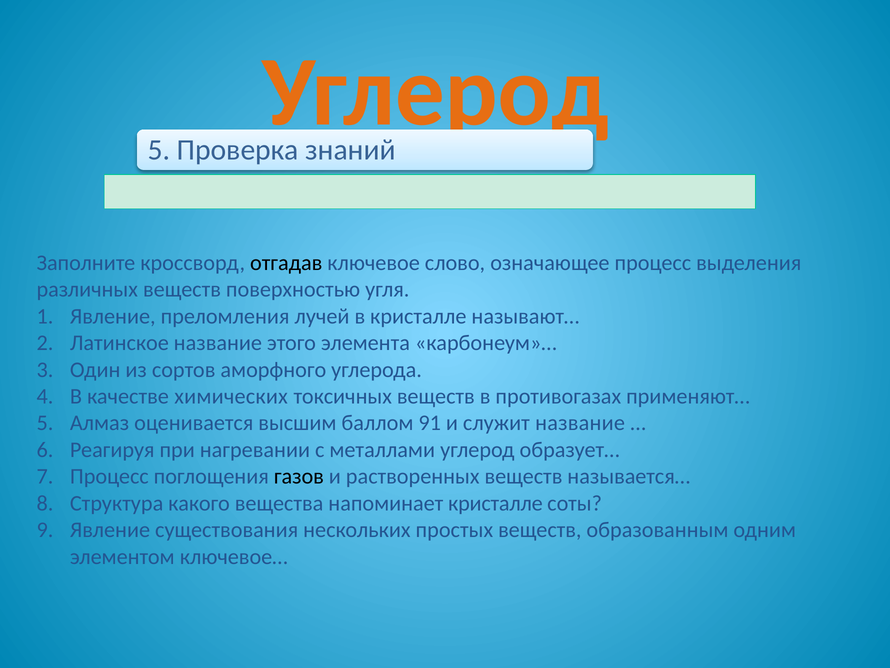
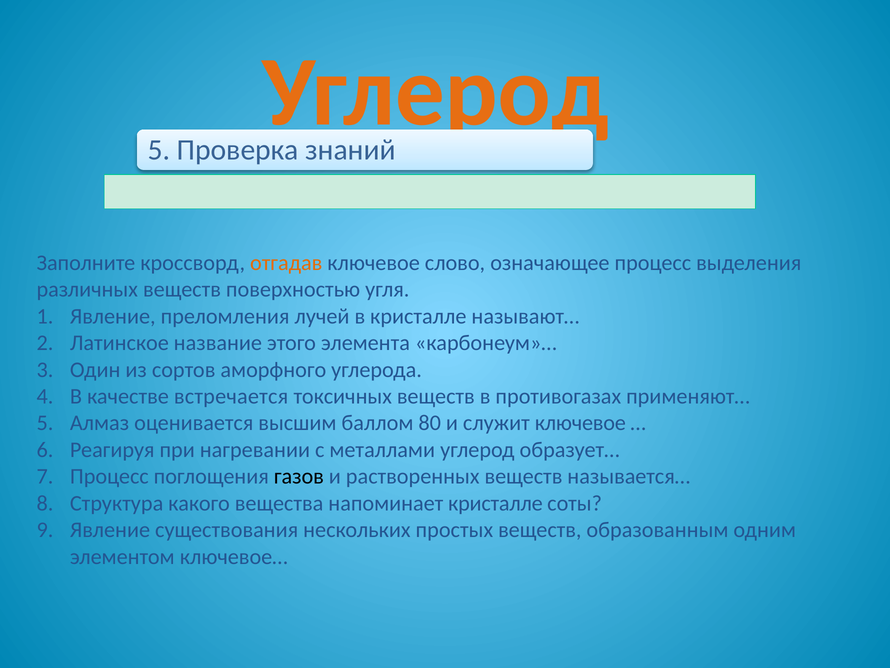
отгадав colour: black -> orange (286, 263)
химических: химических -> встречается (231, 396)
91: 91 -> 80 (430, 423)
служит название: название -> ключевое (580, 423)
